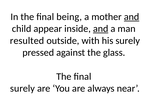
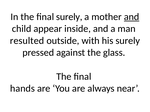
final being: being -> surely (69, 17)
and underline: present -> none (101, 29)
surely: surely -> hands (22, 89)
